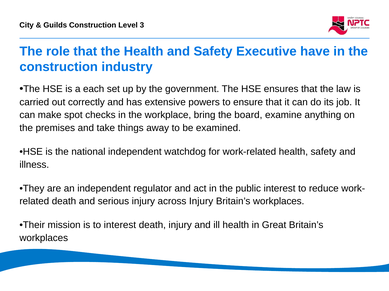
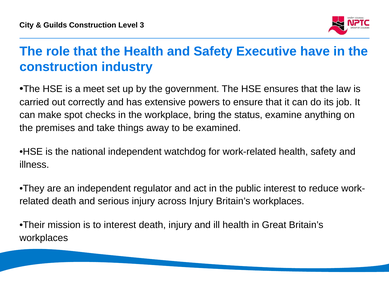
each: each -> meet (94, 89)
board: board -> status (248, 115)
